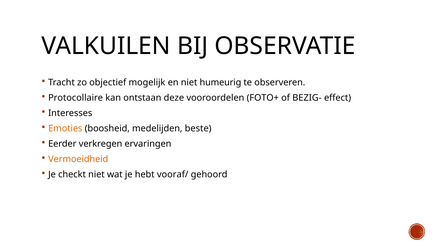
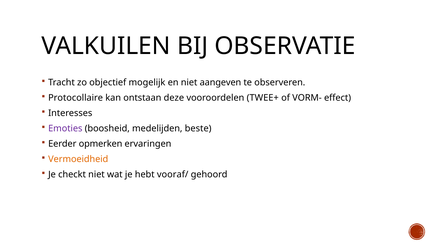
humeurig: humeurig -> aangeven (220, 83)
FOTO+: FOTO+ -> TWEE+ (263, 98)
BEZIG-: BEZIG- -> VORM- (307, 98)
Emoties colour: orange -> purple (65, 128)
verkregen: verkregen -> opmerken (101, 144)
